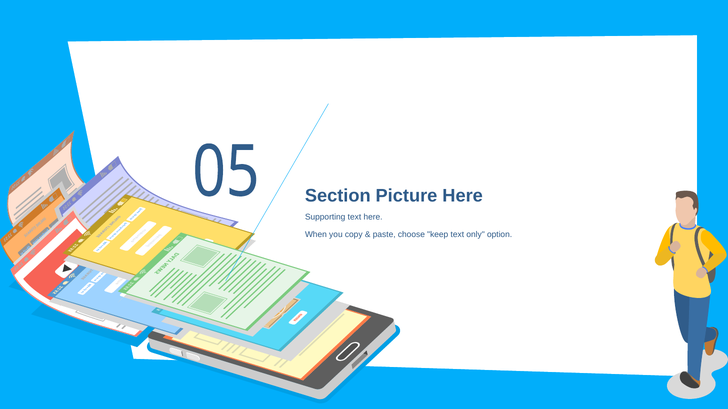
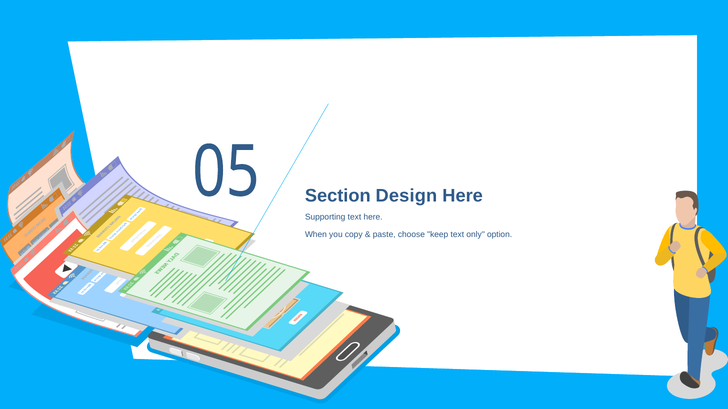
Picture: Picture -> Design (406, 196)
